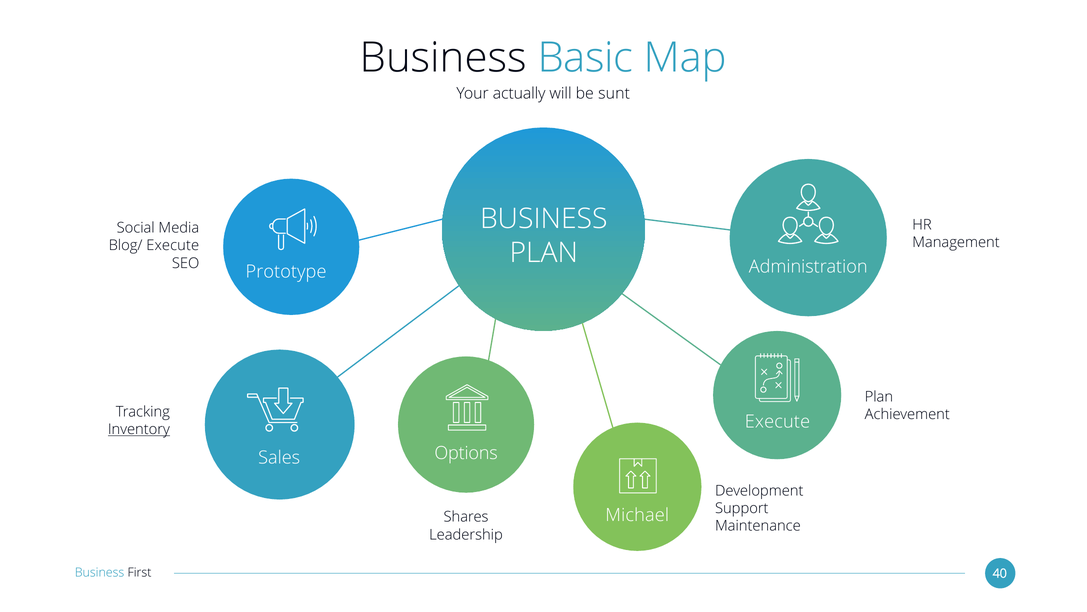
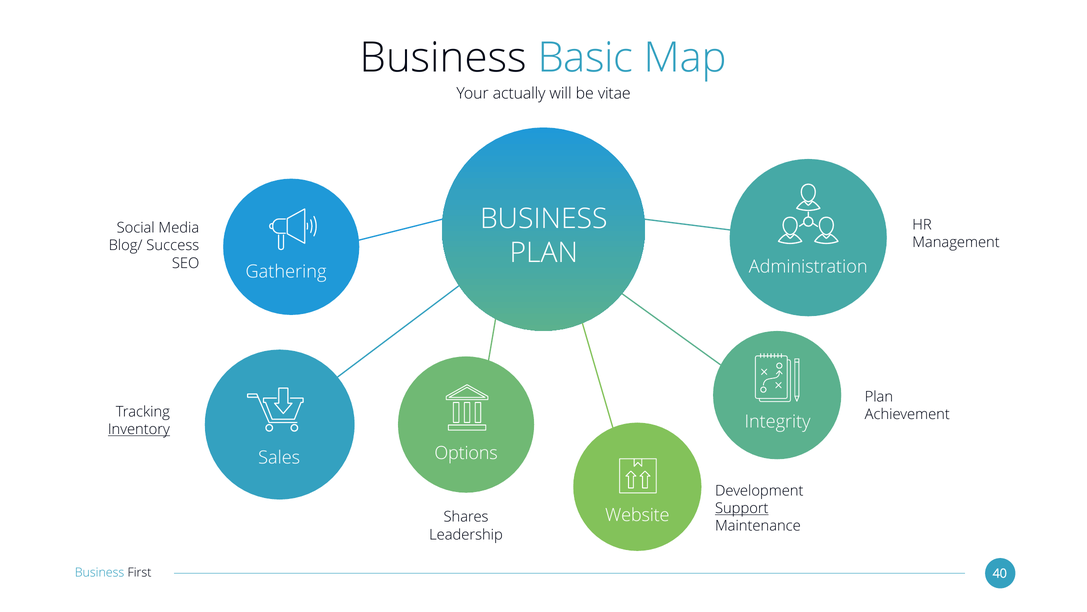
sunt: sunt -> vitae (614, 93)
Blog/ Execute: Execute -> Success (173, 245)
Prototype: Prototype -> Gathering (286, 272)
Execute: Execute -> Integrity (778, 422)
Support underline: none -> present (742, 508)
Michael: Michael -> Website (637, 515)
